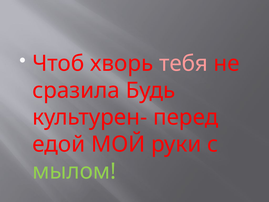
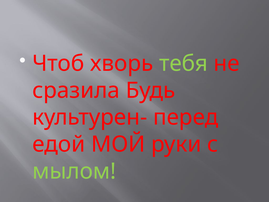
тебя colour: pink -> light green (184, 63)
